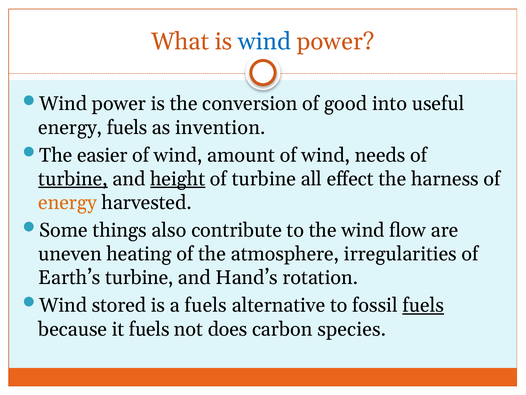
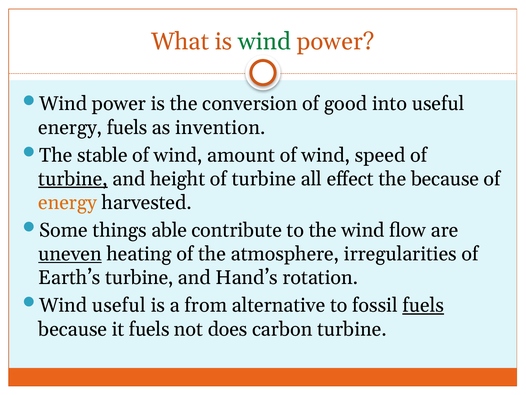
wind colour: blue -> green (265, 41)
easier: easier -> stable (102, 155)
needs: needs -> speed (380, 155)
height underline: present -> none (178, 179)
the harness: harness -> because (445, 179)
also: also -> able (169, 230)
uneven underline: none -> present (70, 254)
Wind stored: stored -> useful (119, 305)
a fuels: fuels -> from (206, 305)
carbon species: species -> turbine (352, 329)
